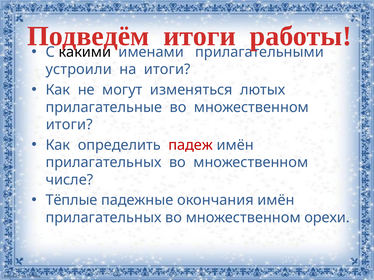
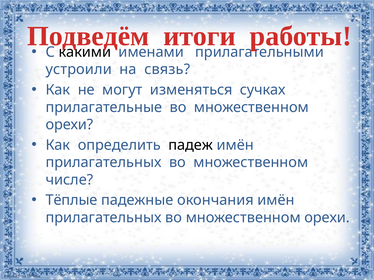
на итоги: итоги -> связь (167, 70)
лютых: лютых -> сучках (263, 90)
итоги: итоги -> орехи (69, 125)
падеж colour: red -> black (191, 145)
